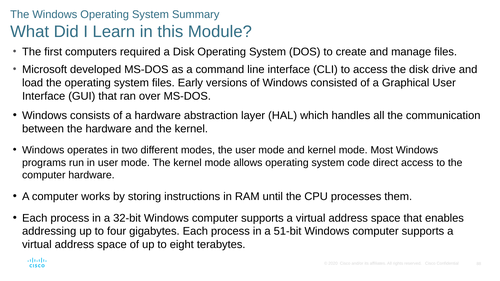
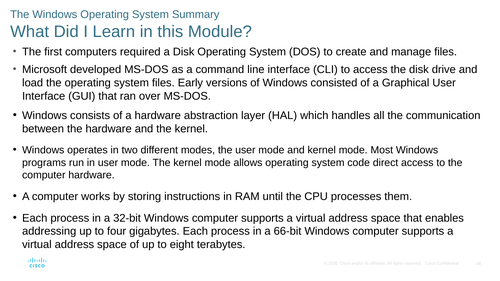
51-bit: 51-bit -> 66-bit (288, 232)
